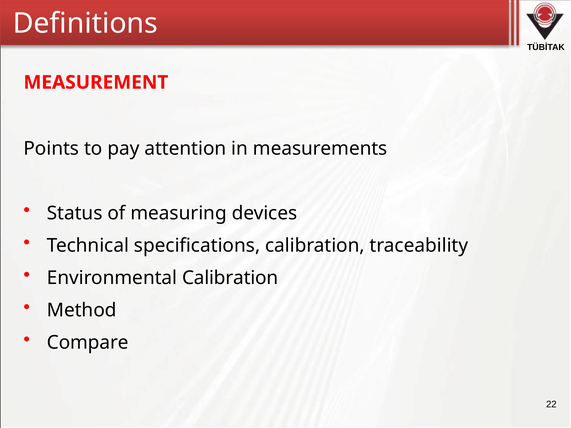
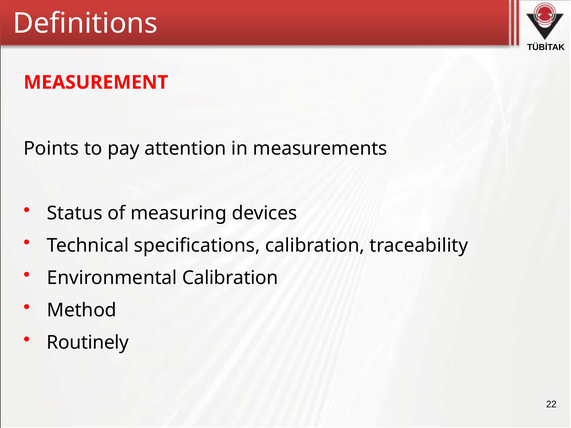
Compare: Compare -> Routinely (88, 343)
